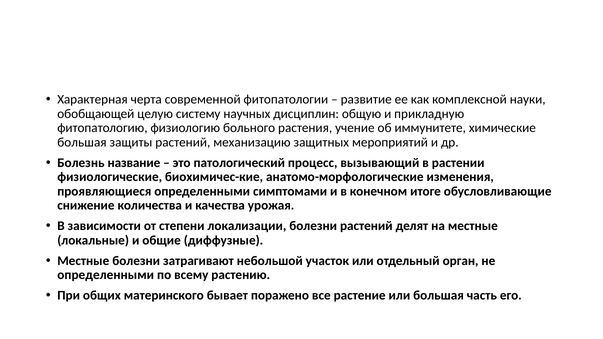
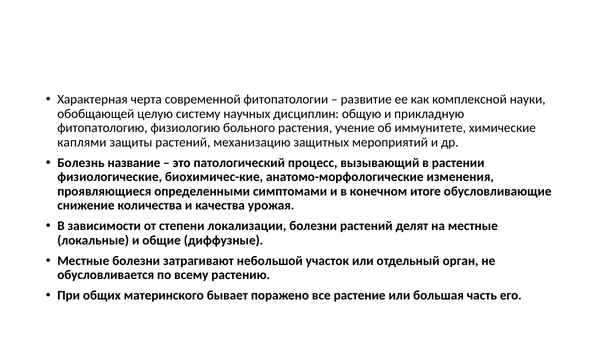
большая: большая -> каплями (82, 142)
определенными: определенными -> обусловливается (106, 275)
